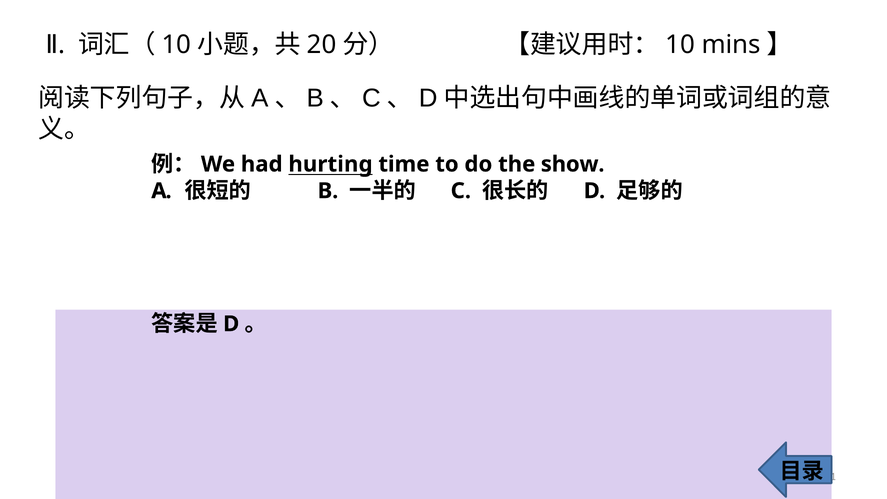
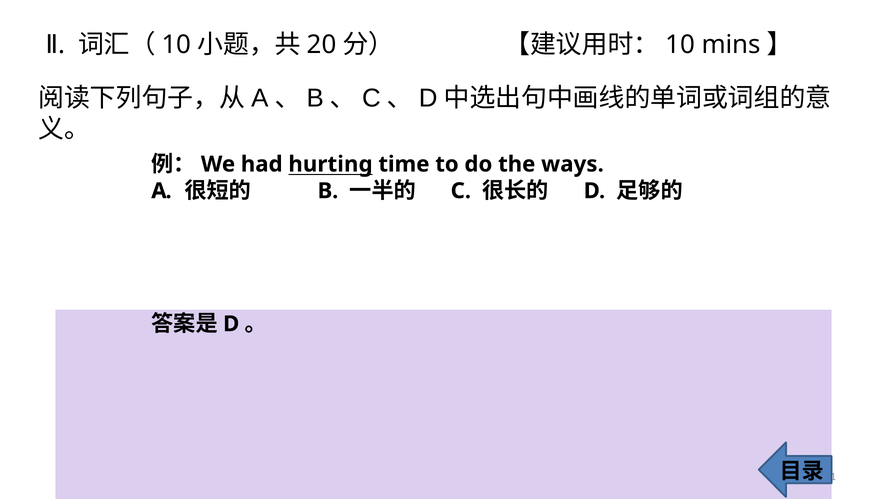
show: show -> ways (572, 164)
